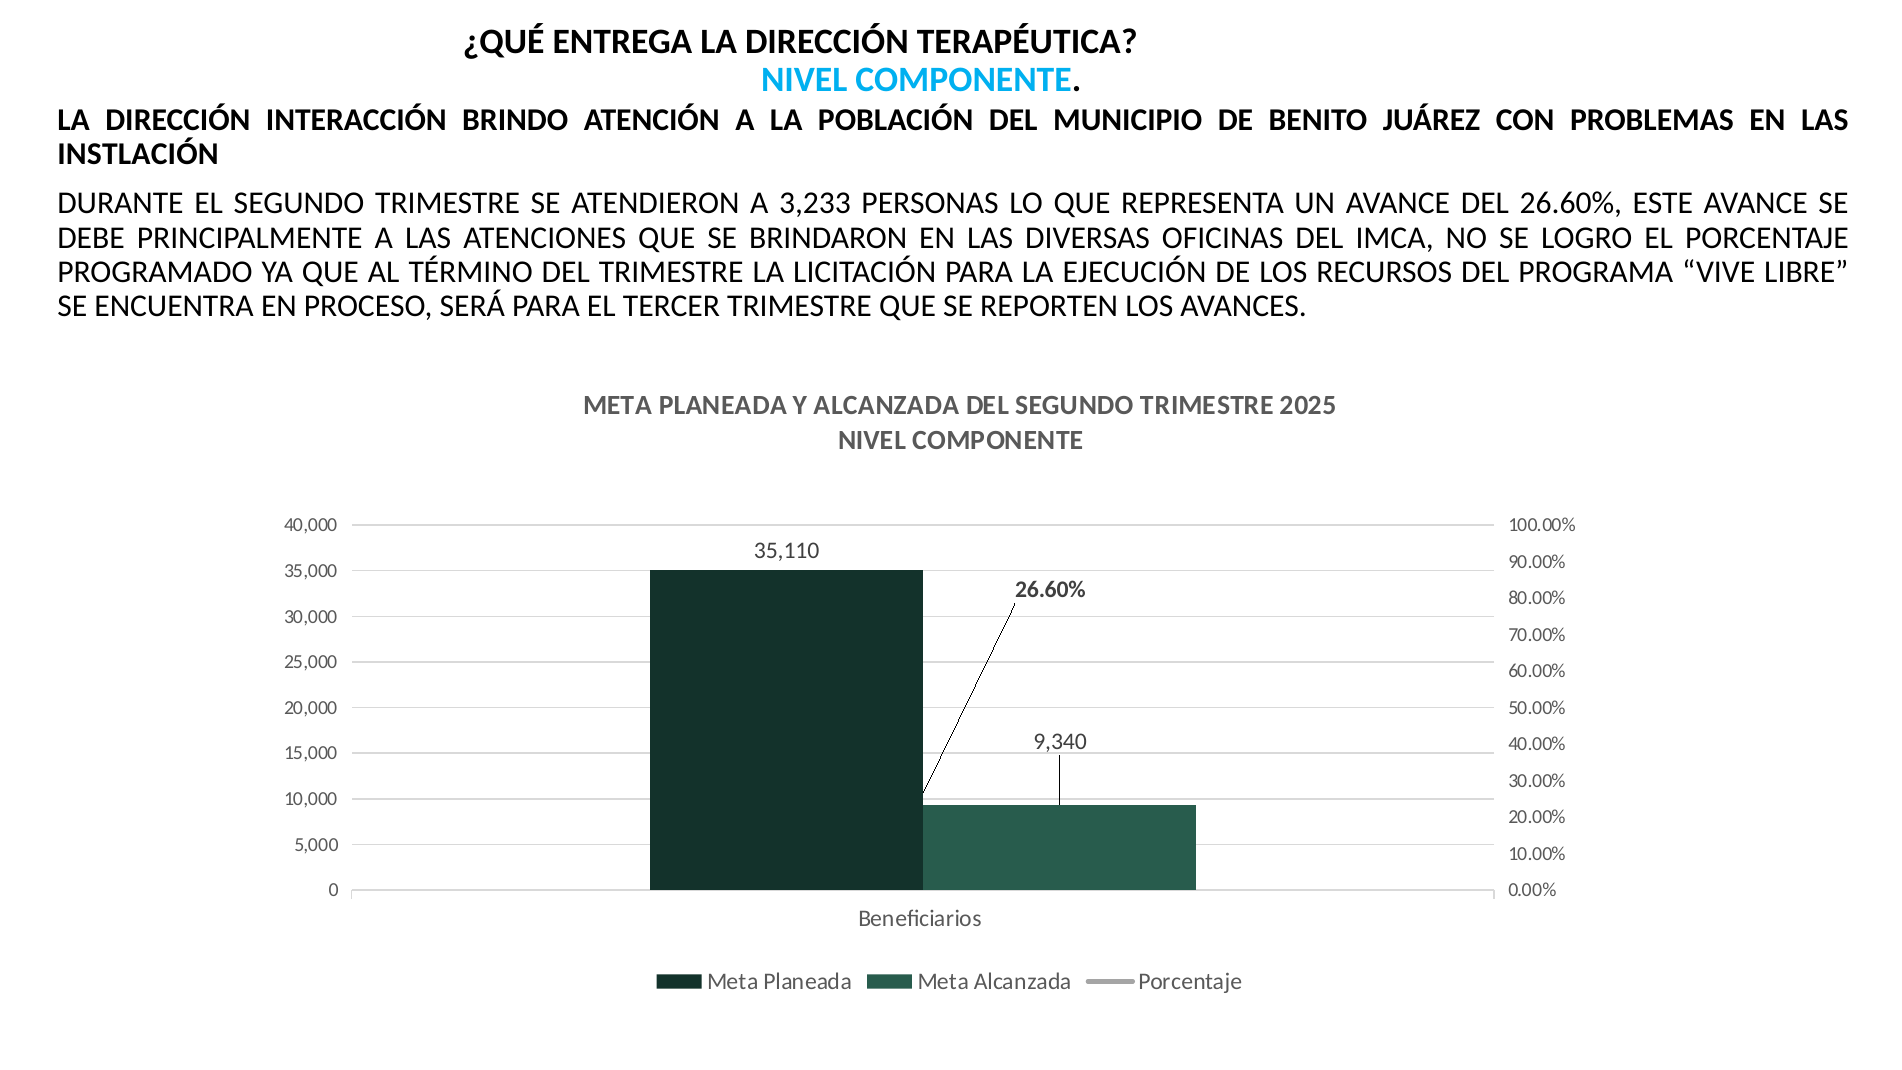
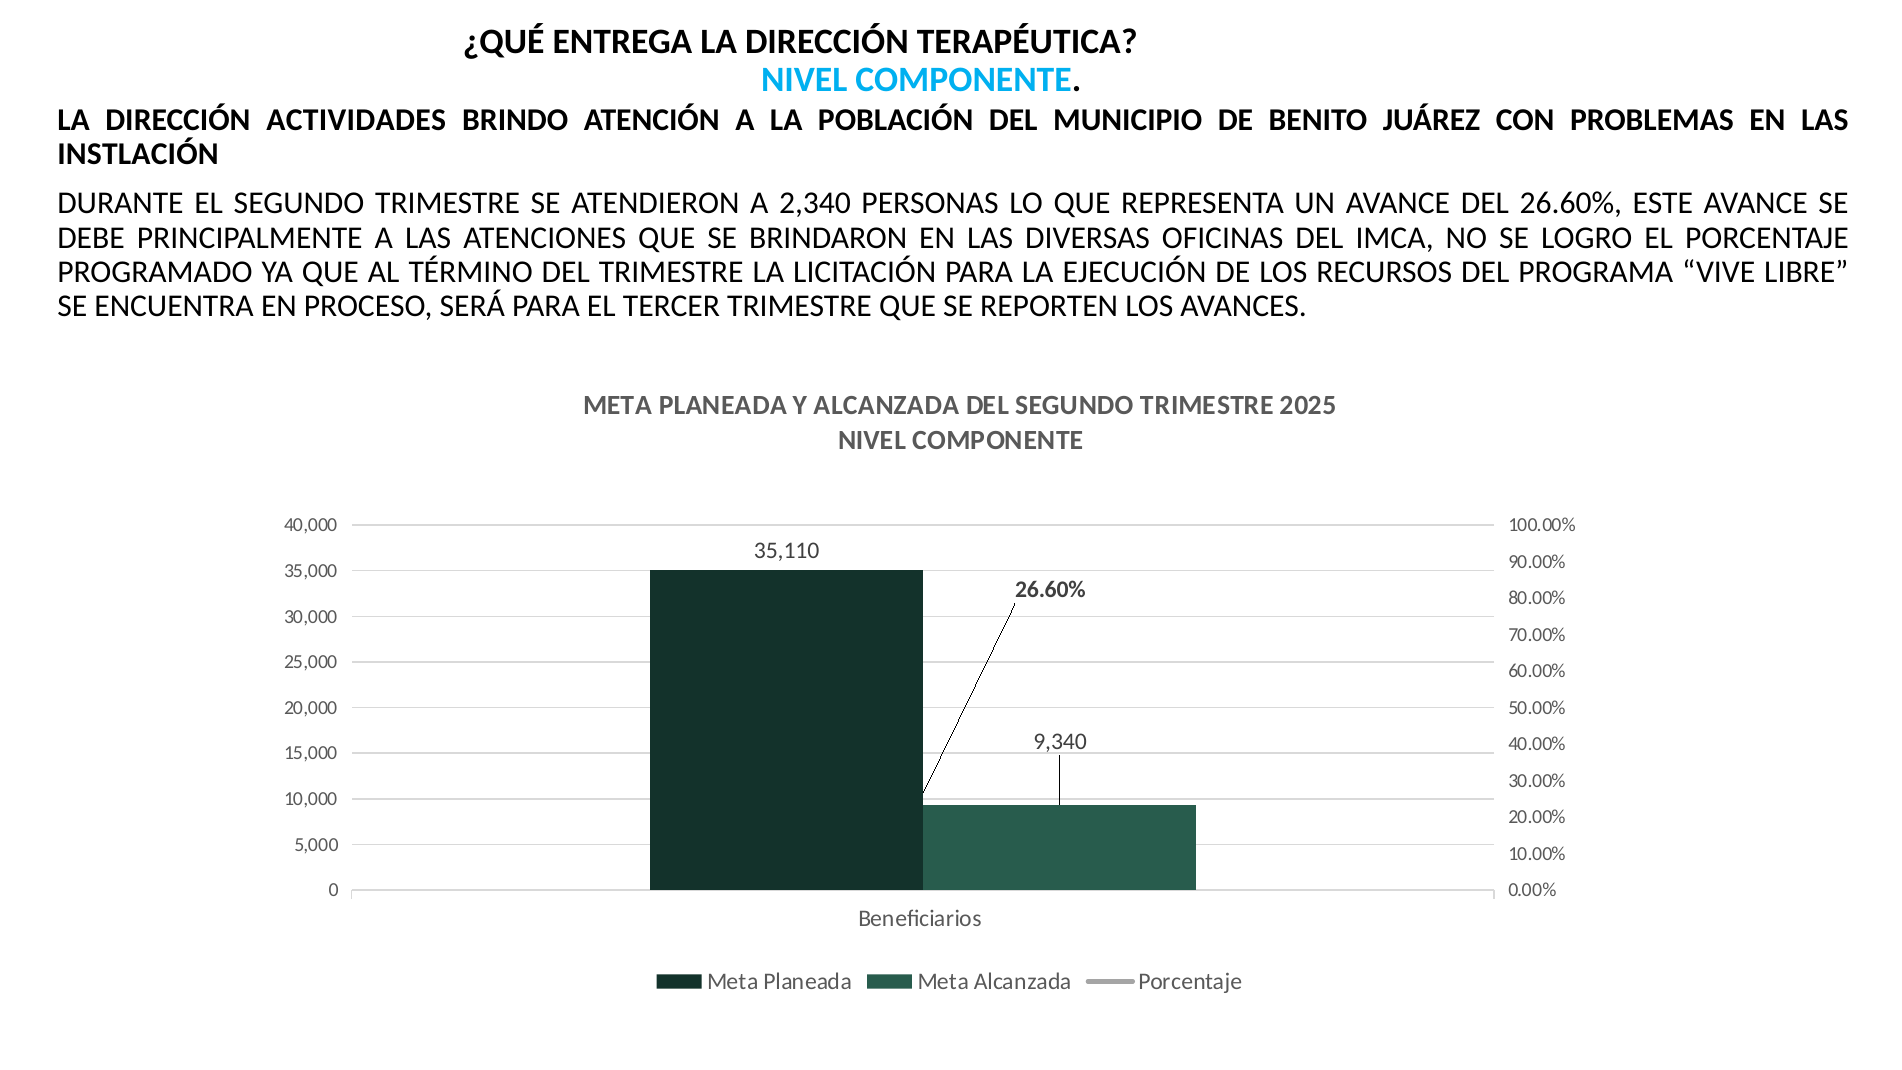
INTERACCIÓN: INTERACCIÓN -> ACTIVIDADES (356, 120)
3,233: 3,233 -> 2,340 (815, 203)
